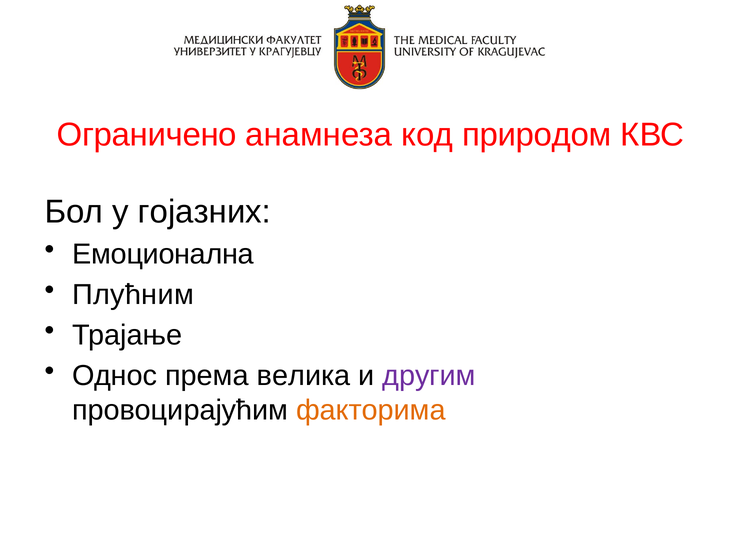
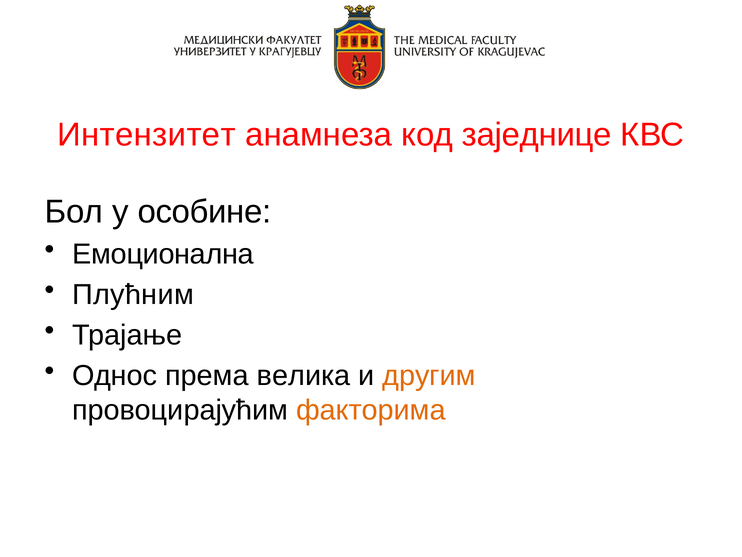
Ограничено: Ограничено -> Интензитет (146, 135)
природом: природом -> заједнице (537, 135)
гојазних: гојазних -> особине (205, 211)
другим colour: purple -> orange (429, 375)
